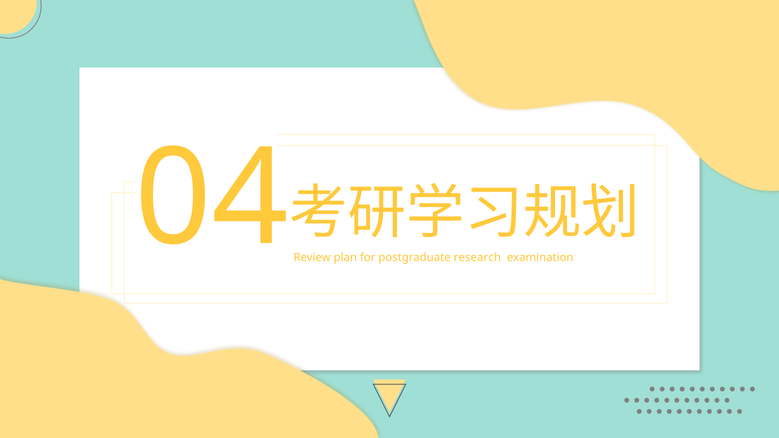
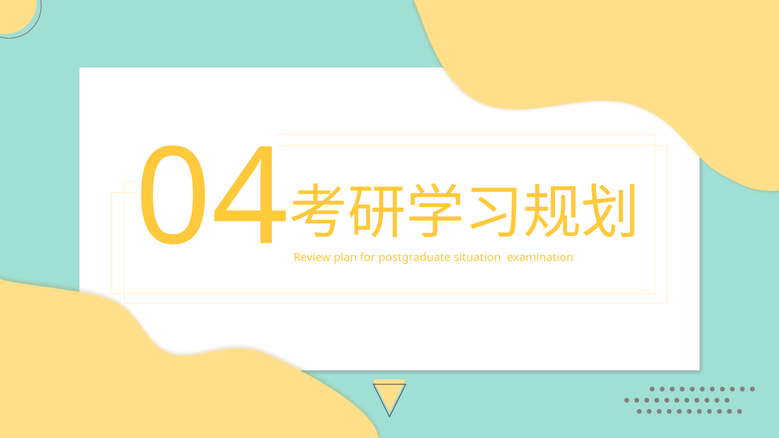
research: research -> situation (477, 258)
